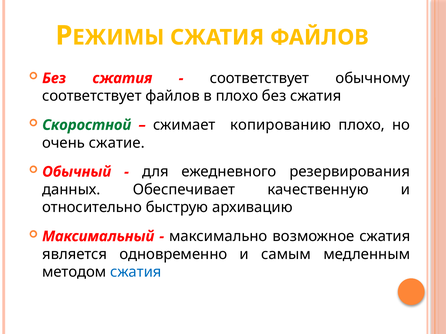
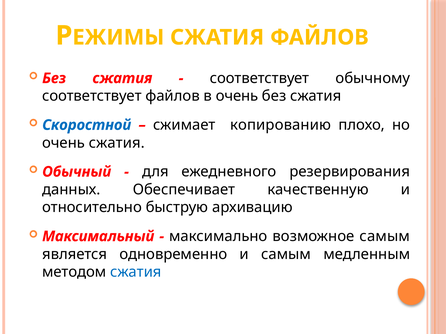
в плохо: плохо -> очень (237, 96)
Скоростной colour: green -> blue (87, 125)
очень сжатие: сжатие -> сжатия (117, 143)
возможное сжатия: сжатия -> самым (385, 237)
